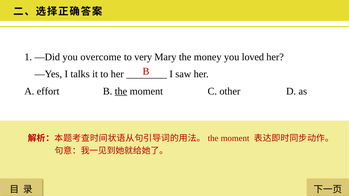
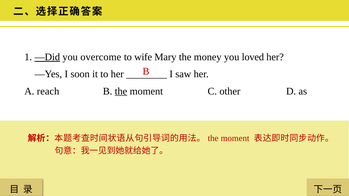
—Did underline: none -> present (47, 57)
very: very -> wife (143, 57)
talks: talks -> soon (80, 74)
effort: effort -> reach (48, 91)
